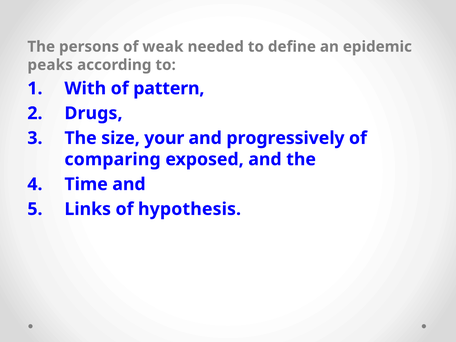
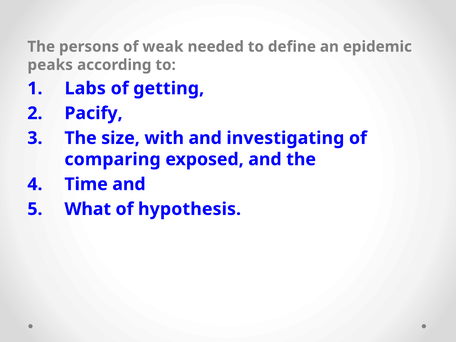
With: With -> Labs (85, 88)
pattern: pattern -> getting (169, 88)
Drugs: Drugs -> Pacify (94, 113)
your: your -> with (164, 138)
progressively: progressively -> investigating (285, 138)
Links: Links -> What (88, 209)
